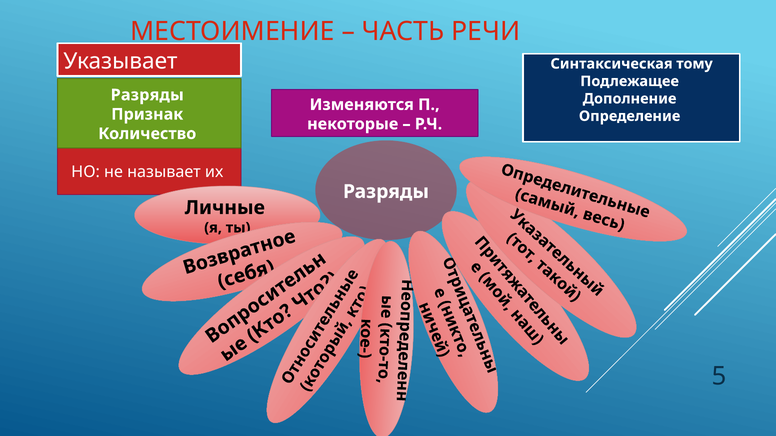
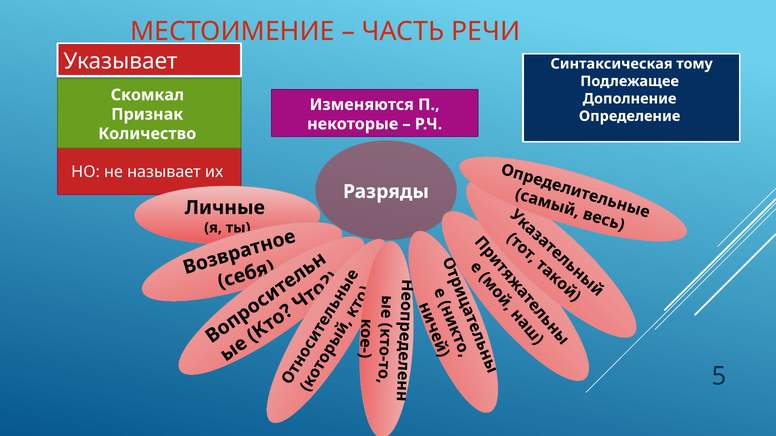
Разряды: Разряды -> Скомкал (147, 95)
